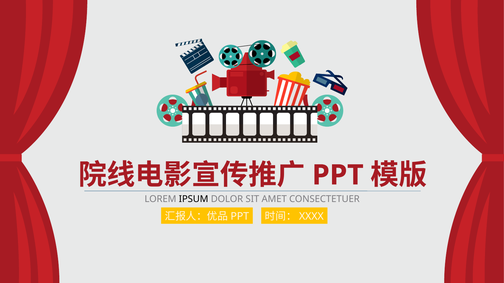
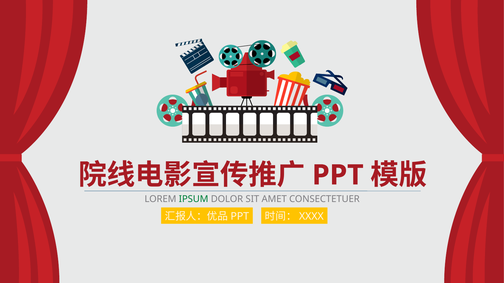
IPSUM colour: black -> green (194, 199)
